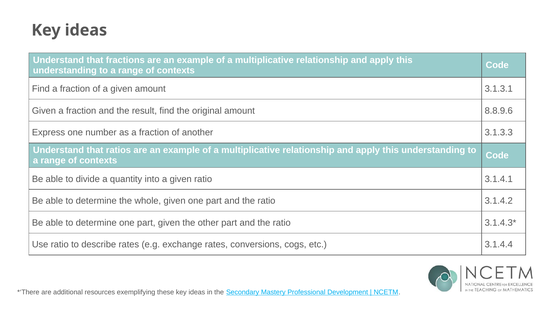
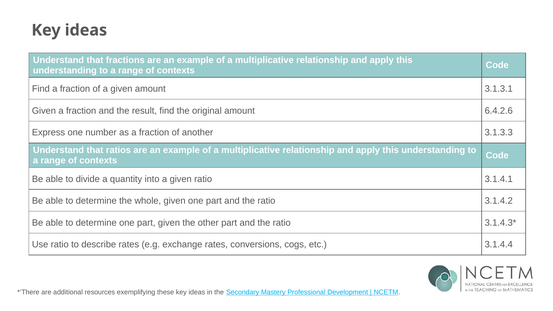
8.8.9.6: 8.8.9.6 -> 6.4.2.6 (499, 111)
